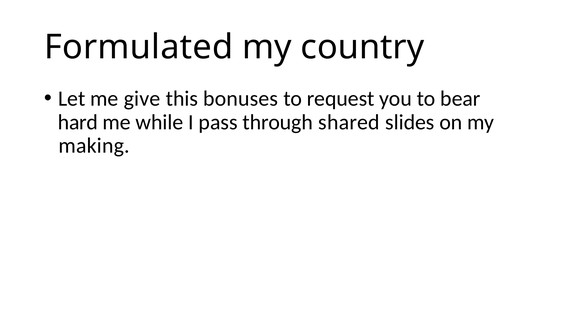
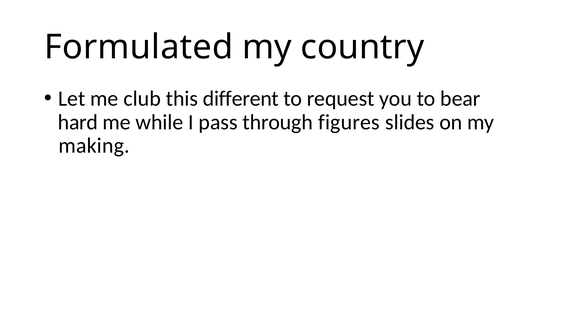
give: give -> club (142, 98)
bonuses: bonuses -> different (241, 98)
shared: shared -> figures (349, 122)
